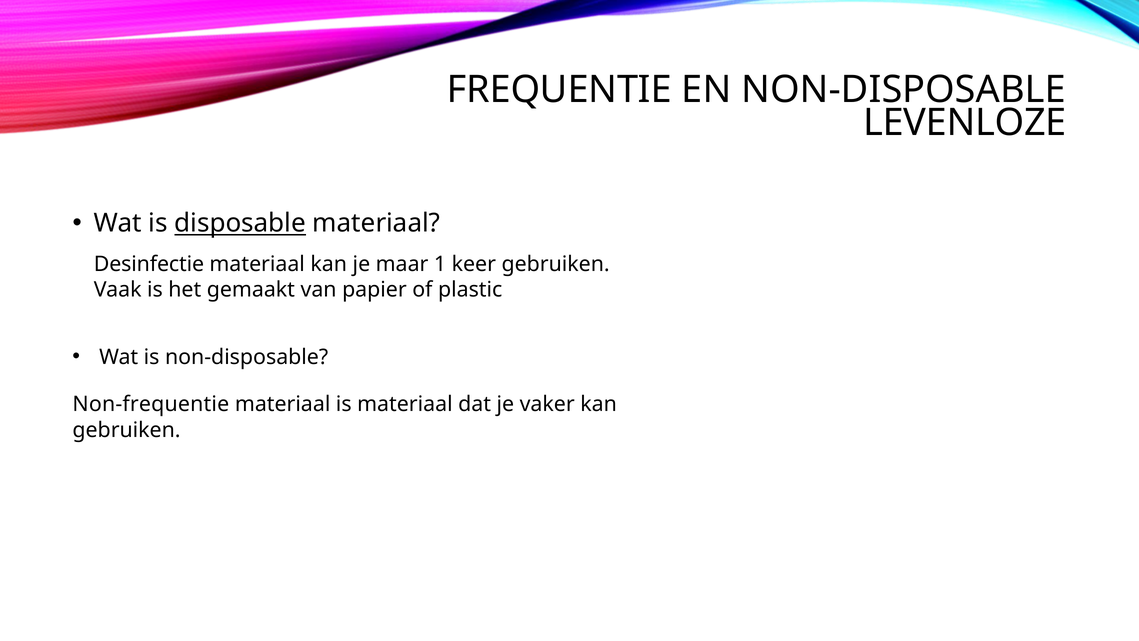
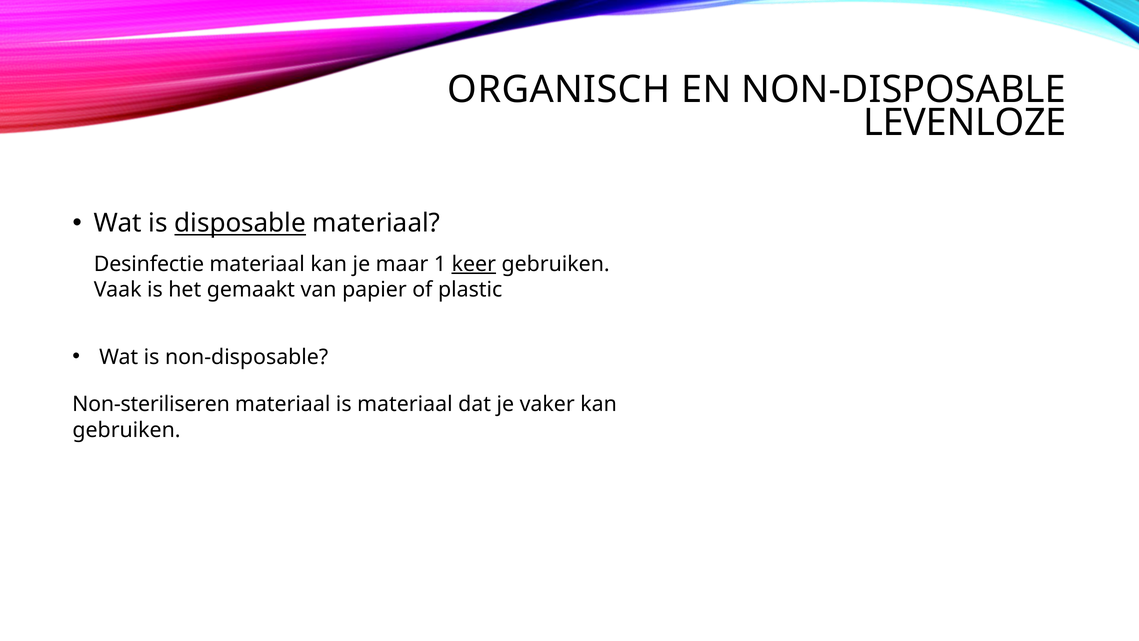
FREQUENTIE: FREQUENTIE -> ORGANISCH (559, 90)
keer underline: none -> present (474, 264)
Non-frequentie: Non-frequentie -> Non-steriliseren (151, 404)
